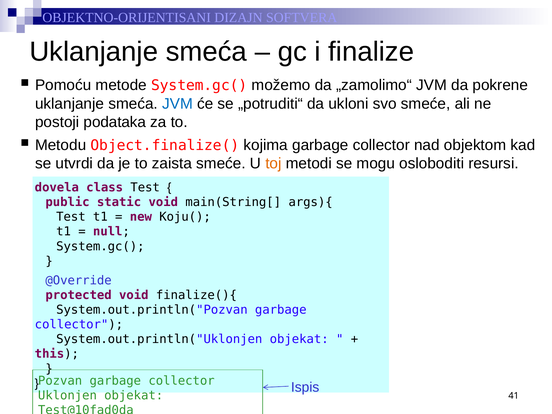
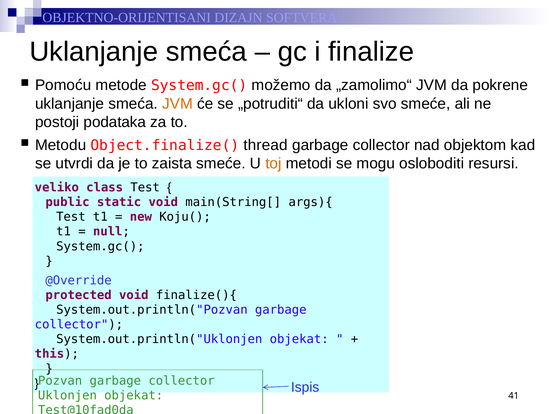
JVM colour: blue -> orange (178, 104)
kojima: kojima -> thread (266, 145)
dovela: dovela -> veliko (57, 187)
